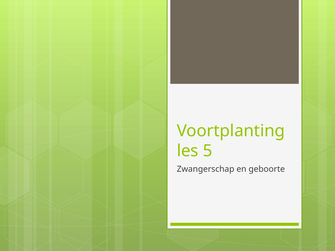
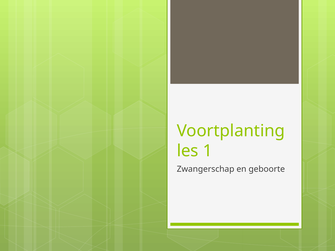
5: 5 -> 1 (208, 151)
